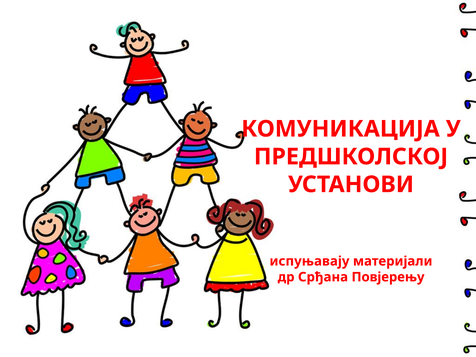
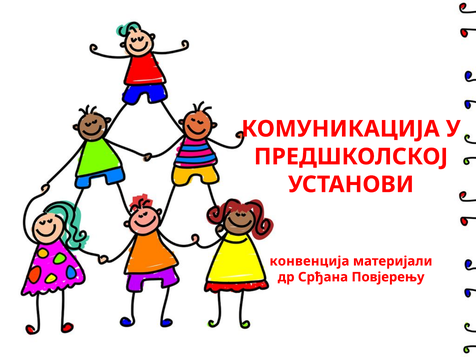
испуњавају: испуњавају -> конвенција (309, 261)
